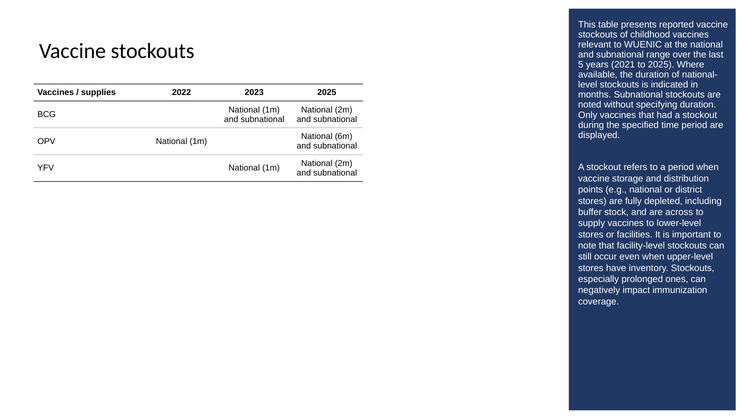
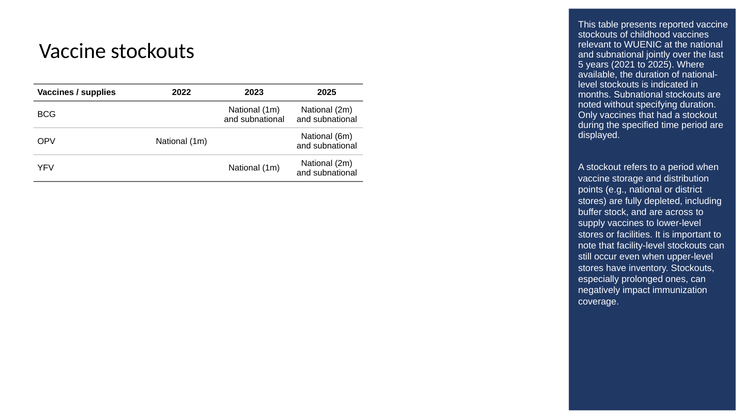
range: range -> jointly (658, 55)
